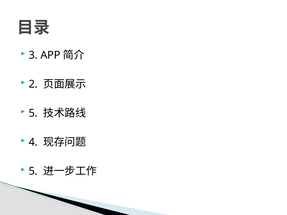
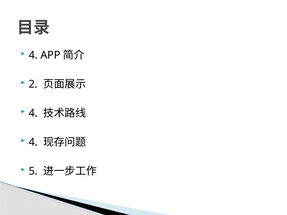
3: 3 -> 4 (33, 55)
5: 5 -> 4 (33, 113)
